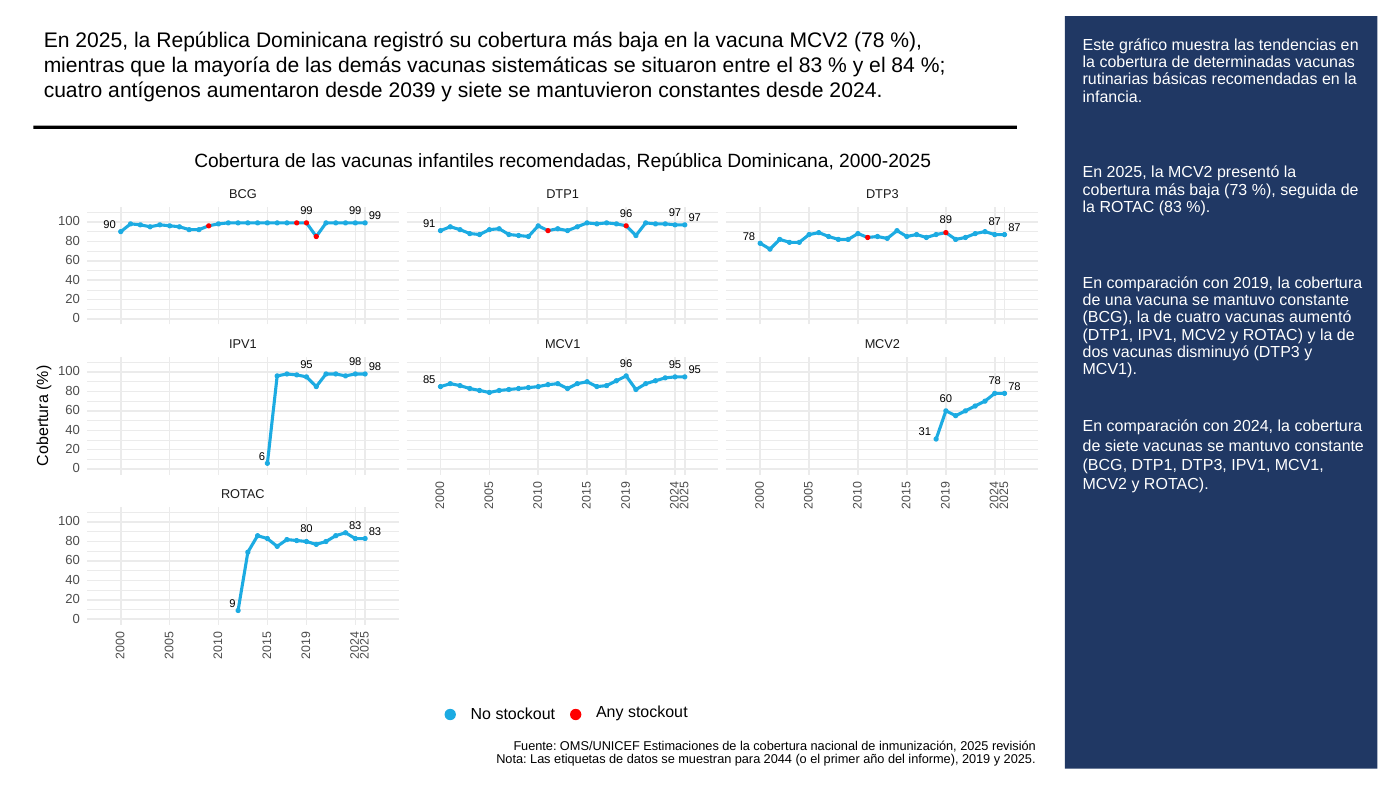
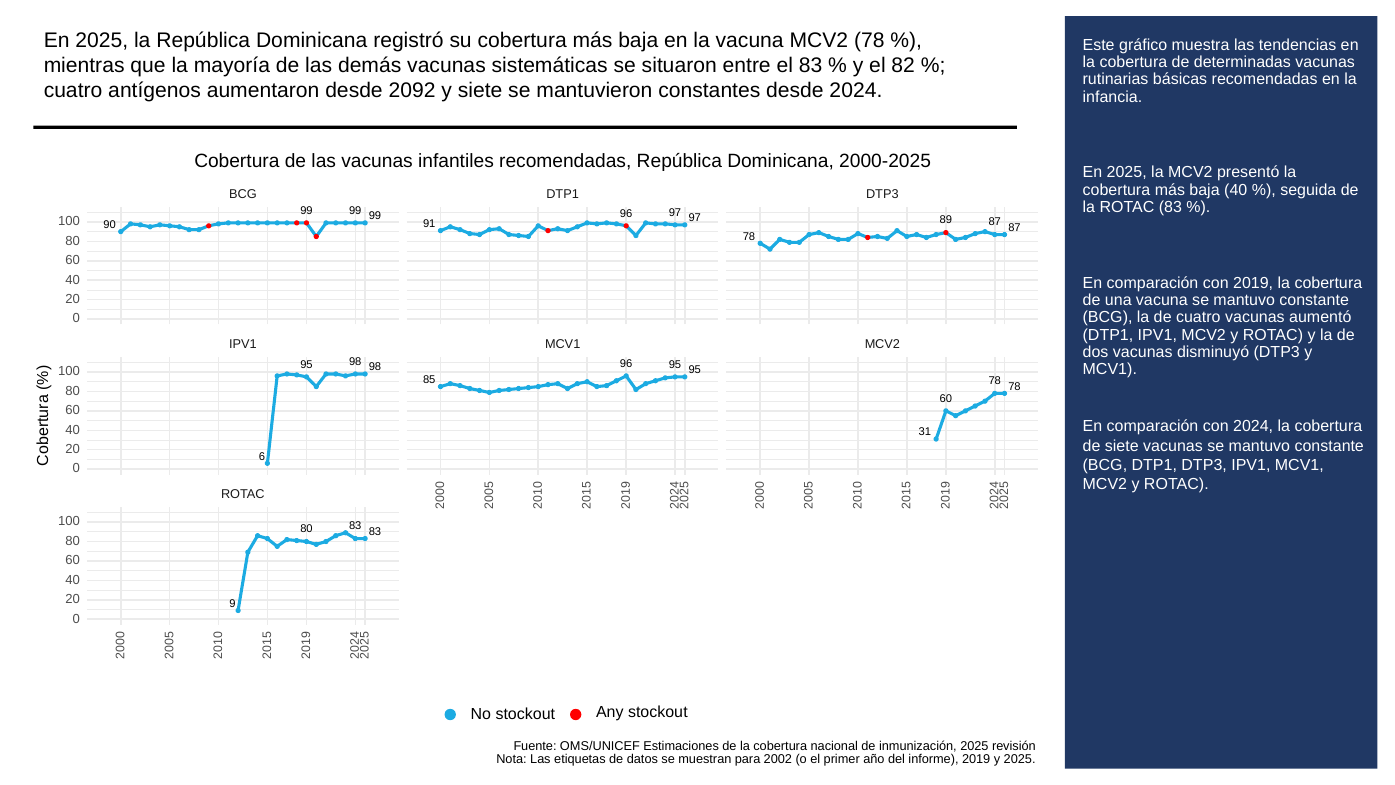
84: 84 -> 82 (903, 65)
2039: 2039 -> 2092 (412, 91)
baja 73: 73 -> 40 (1236, 190)
2044: 2044 -> 2002 (778, 759)
